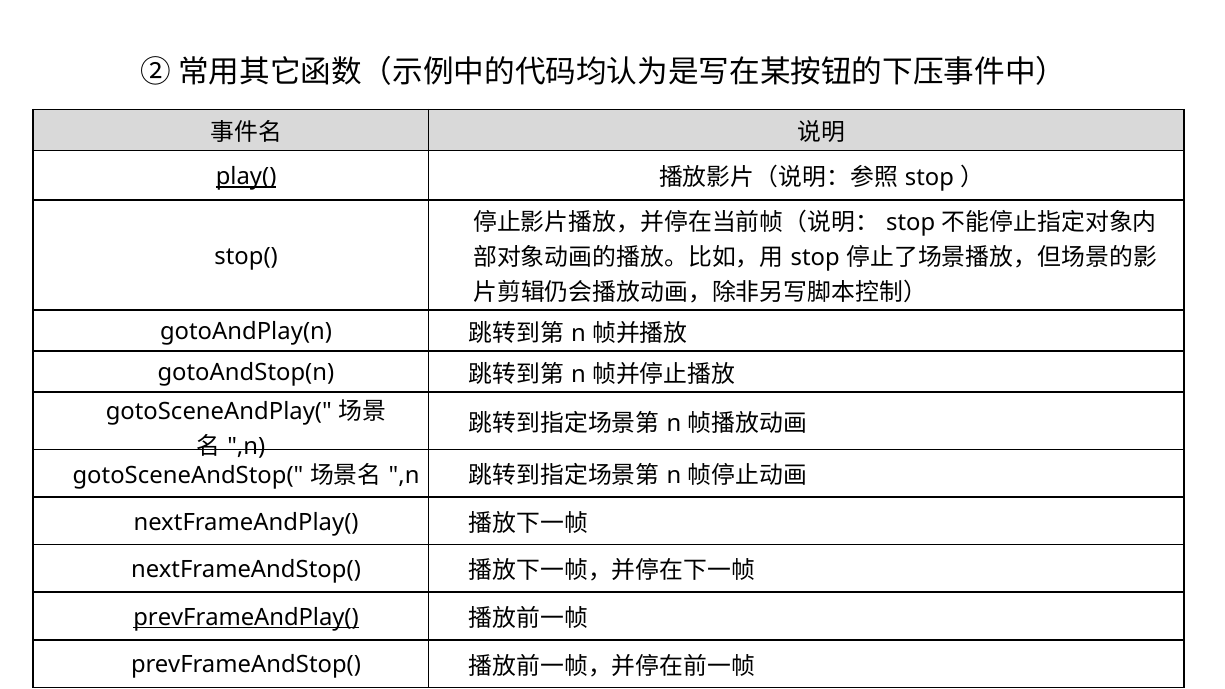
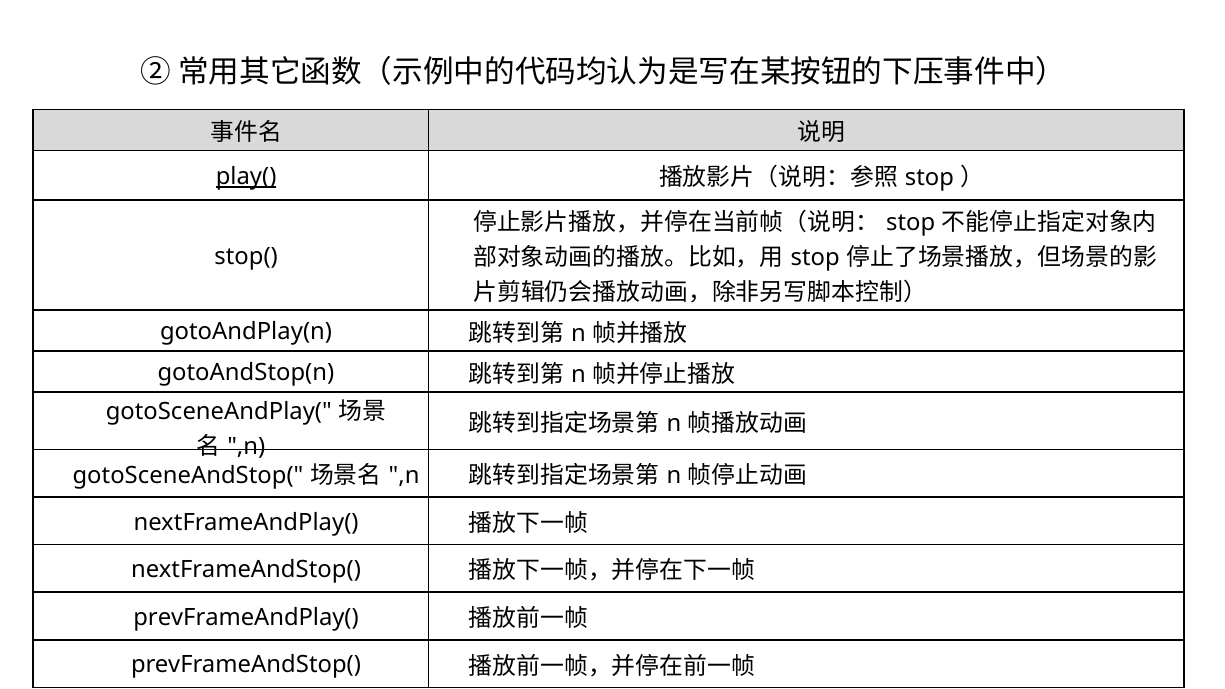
prevFrameAndPlay( underline: present -> none (246, 618)
